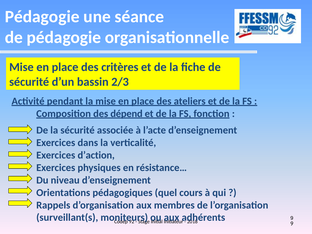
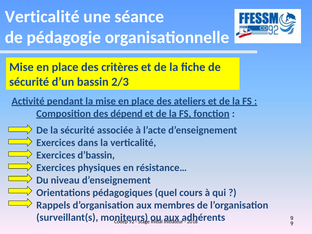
Pédagogie: Pédagogie -> Verticalité (42, 17)
d’action: d’action -> d’bassin (96, 155)
